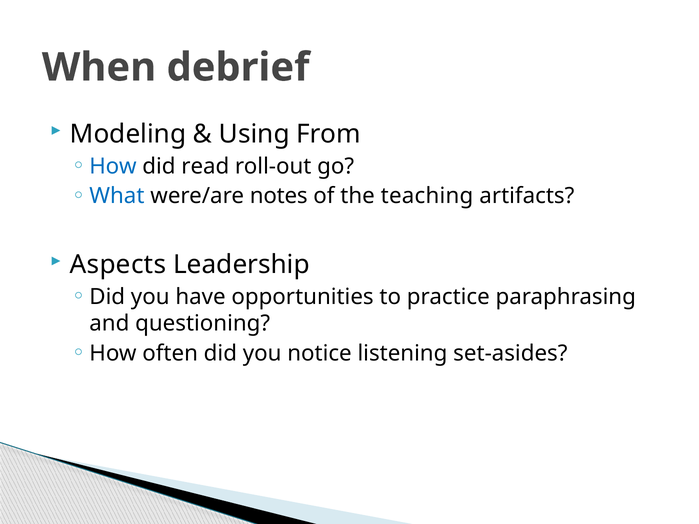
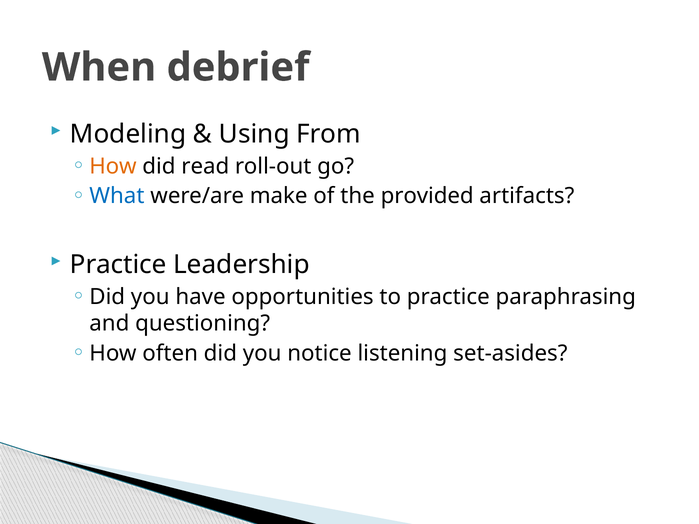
How colour: blue -> orange (113, 166)
notes: notes -> make (279, 196)
teaching: teaching -> provided (427, 196)
Aspects: Aspects -> Practice (118, 265)
